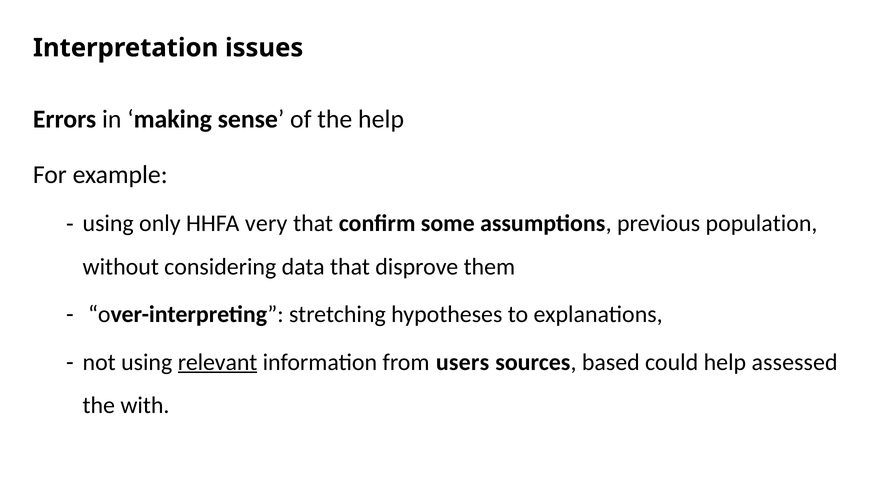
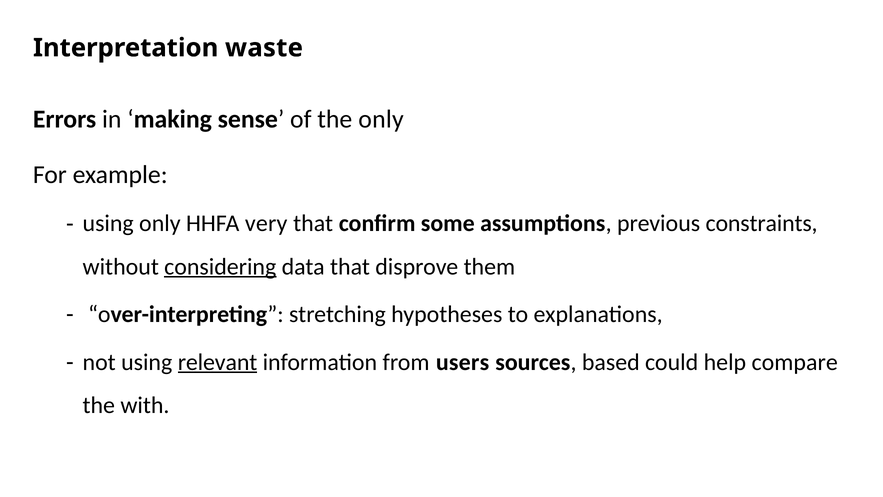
issues: issues -> waste (264, 48)
the help: help -> only (381, 119)
population: population -> constraints (762, 223)
considering underline: none -> present (220, 266)
assessed: assessed -> compare (795, 362)
